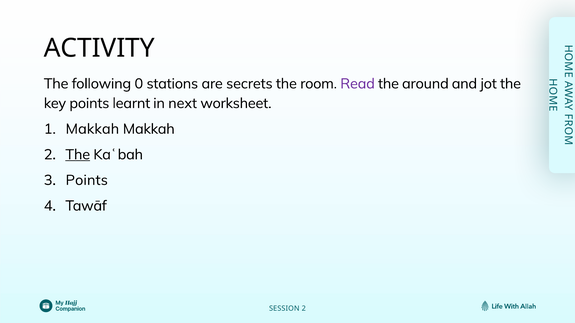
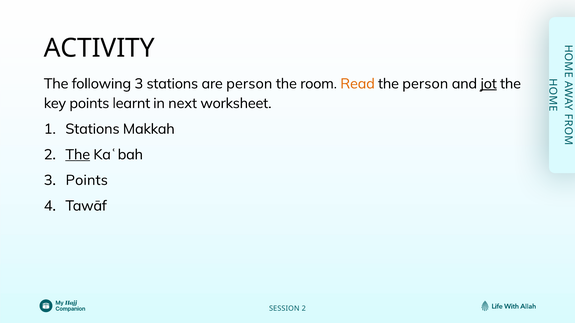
following 0: 0 -> 3 (139, 84)
are secrets: secrets -> person (249, 84)
Read colour: purple -> orange (358, 84)
the around: around -> person (425, 84)
jot underline: none -> present (489, 84)
Makkah: Makkah -> Stations (93, 129)
